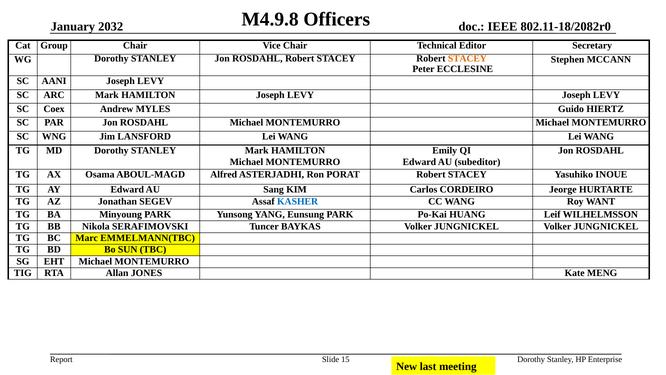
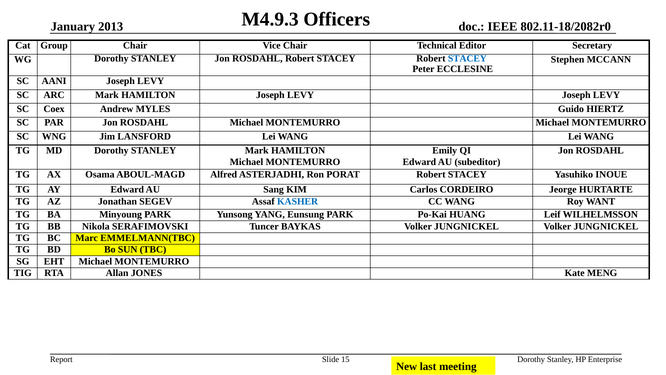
M4.9.8: M4.9.8 -> M4.9.3 (270, 20)
2032: 2032 -> 2013 (111, 27)
STACEY colour: orange -> blue (467, 59)
